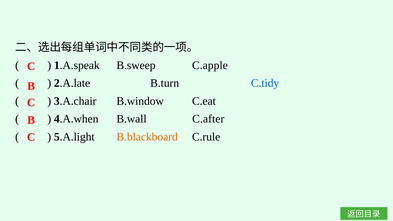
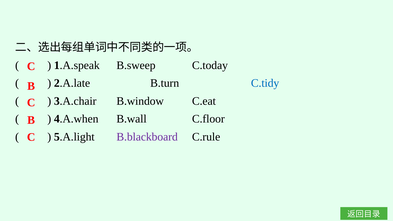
C.apple: C.apple -> C.today (210, 65)
C.after: C.after -> C.floor (208, 119)
B.blackboard colour: orange -> purple (147, 137)
